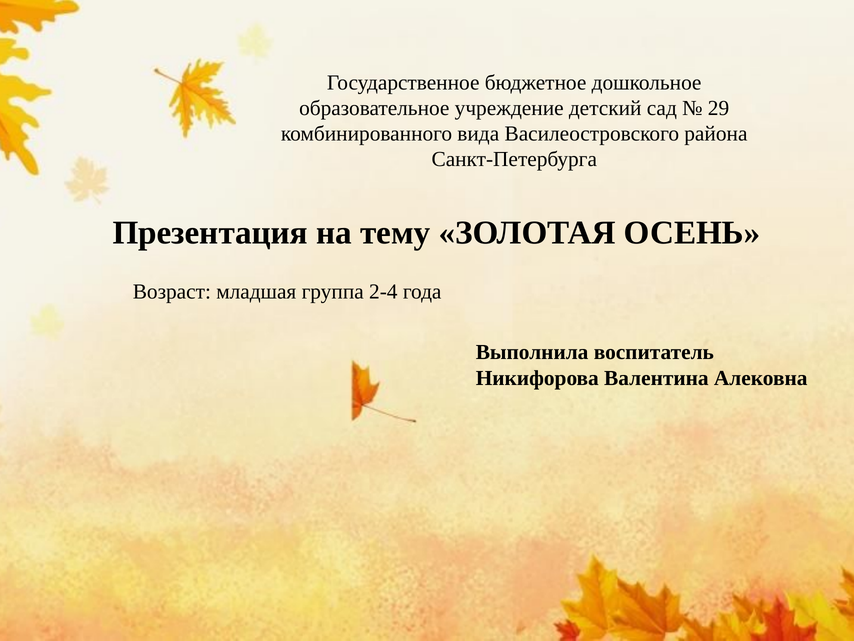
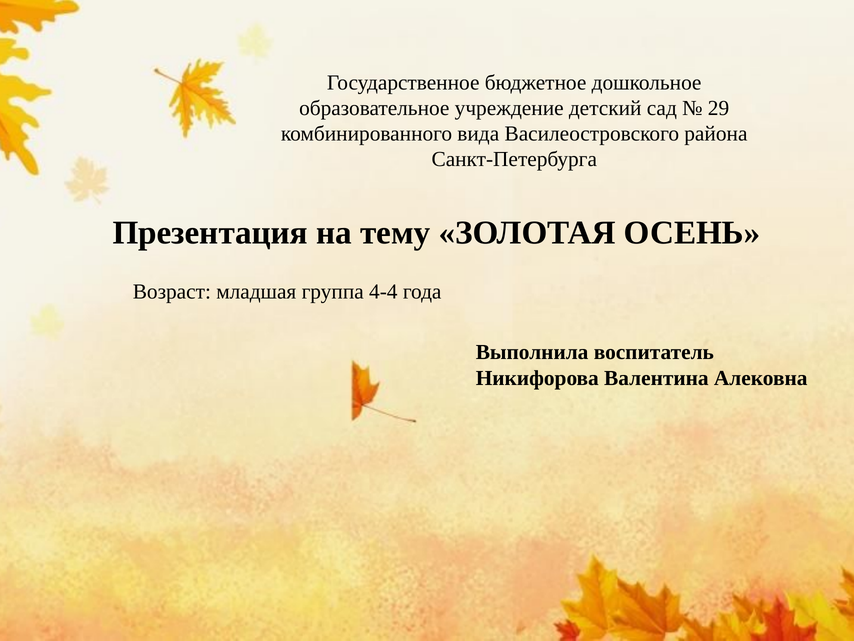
2-4: 2-4 -> 4-4 (383, 292)
